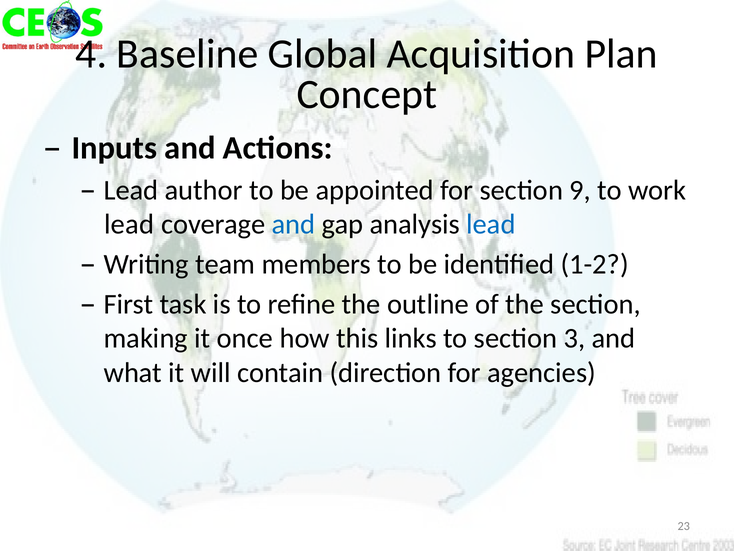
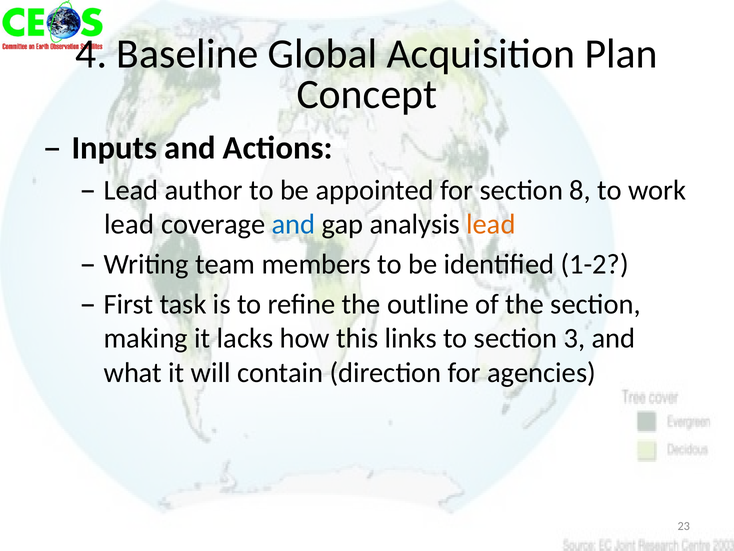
9: 9 -> 8 (580, 190)
lead colour: blue -> orange (491, 224)
once: once -> lacks (245, 338)
